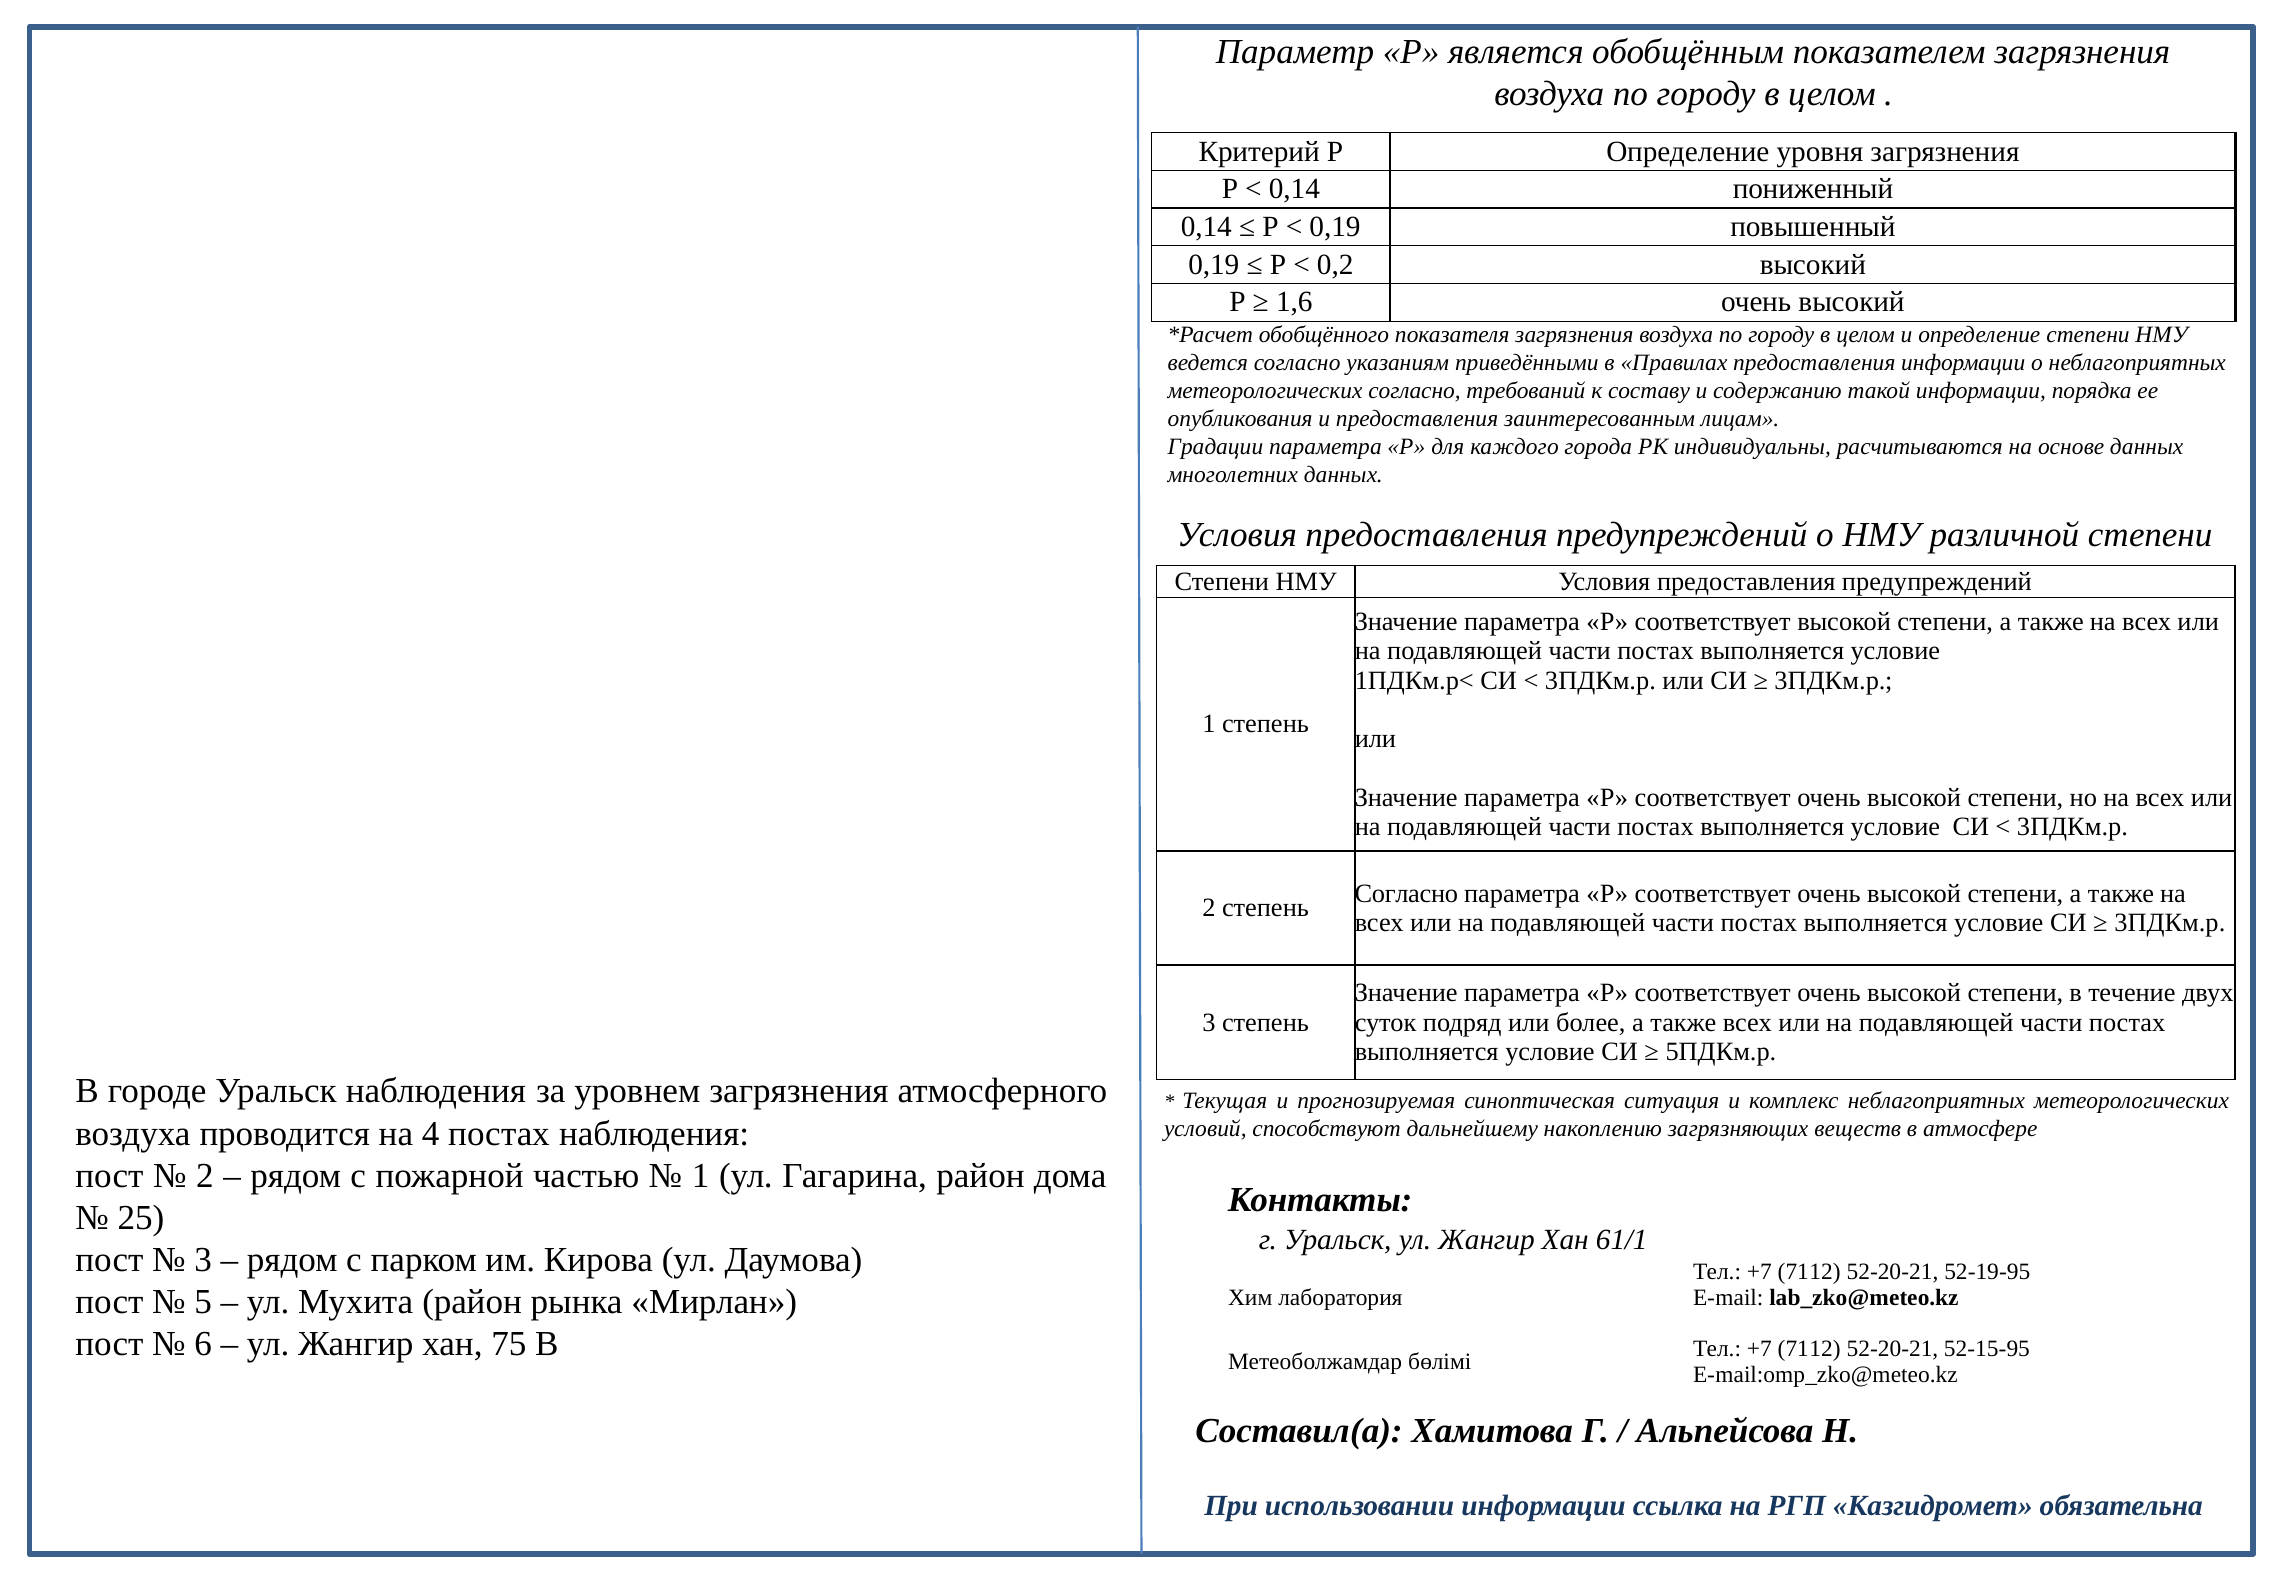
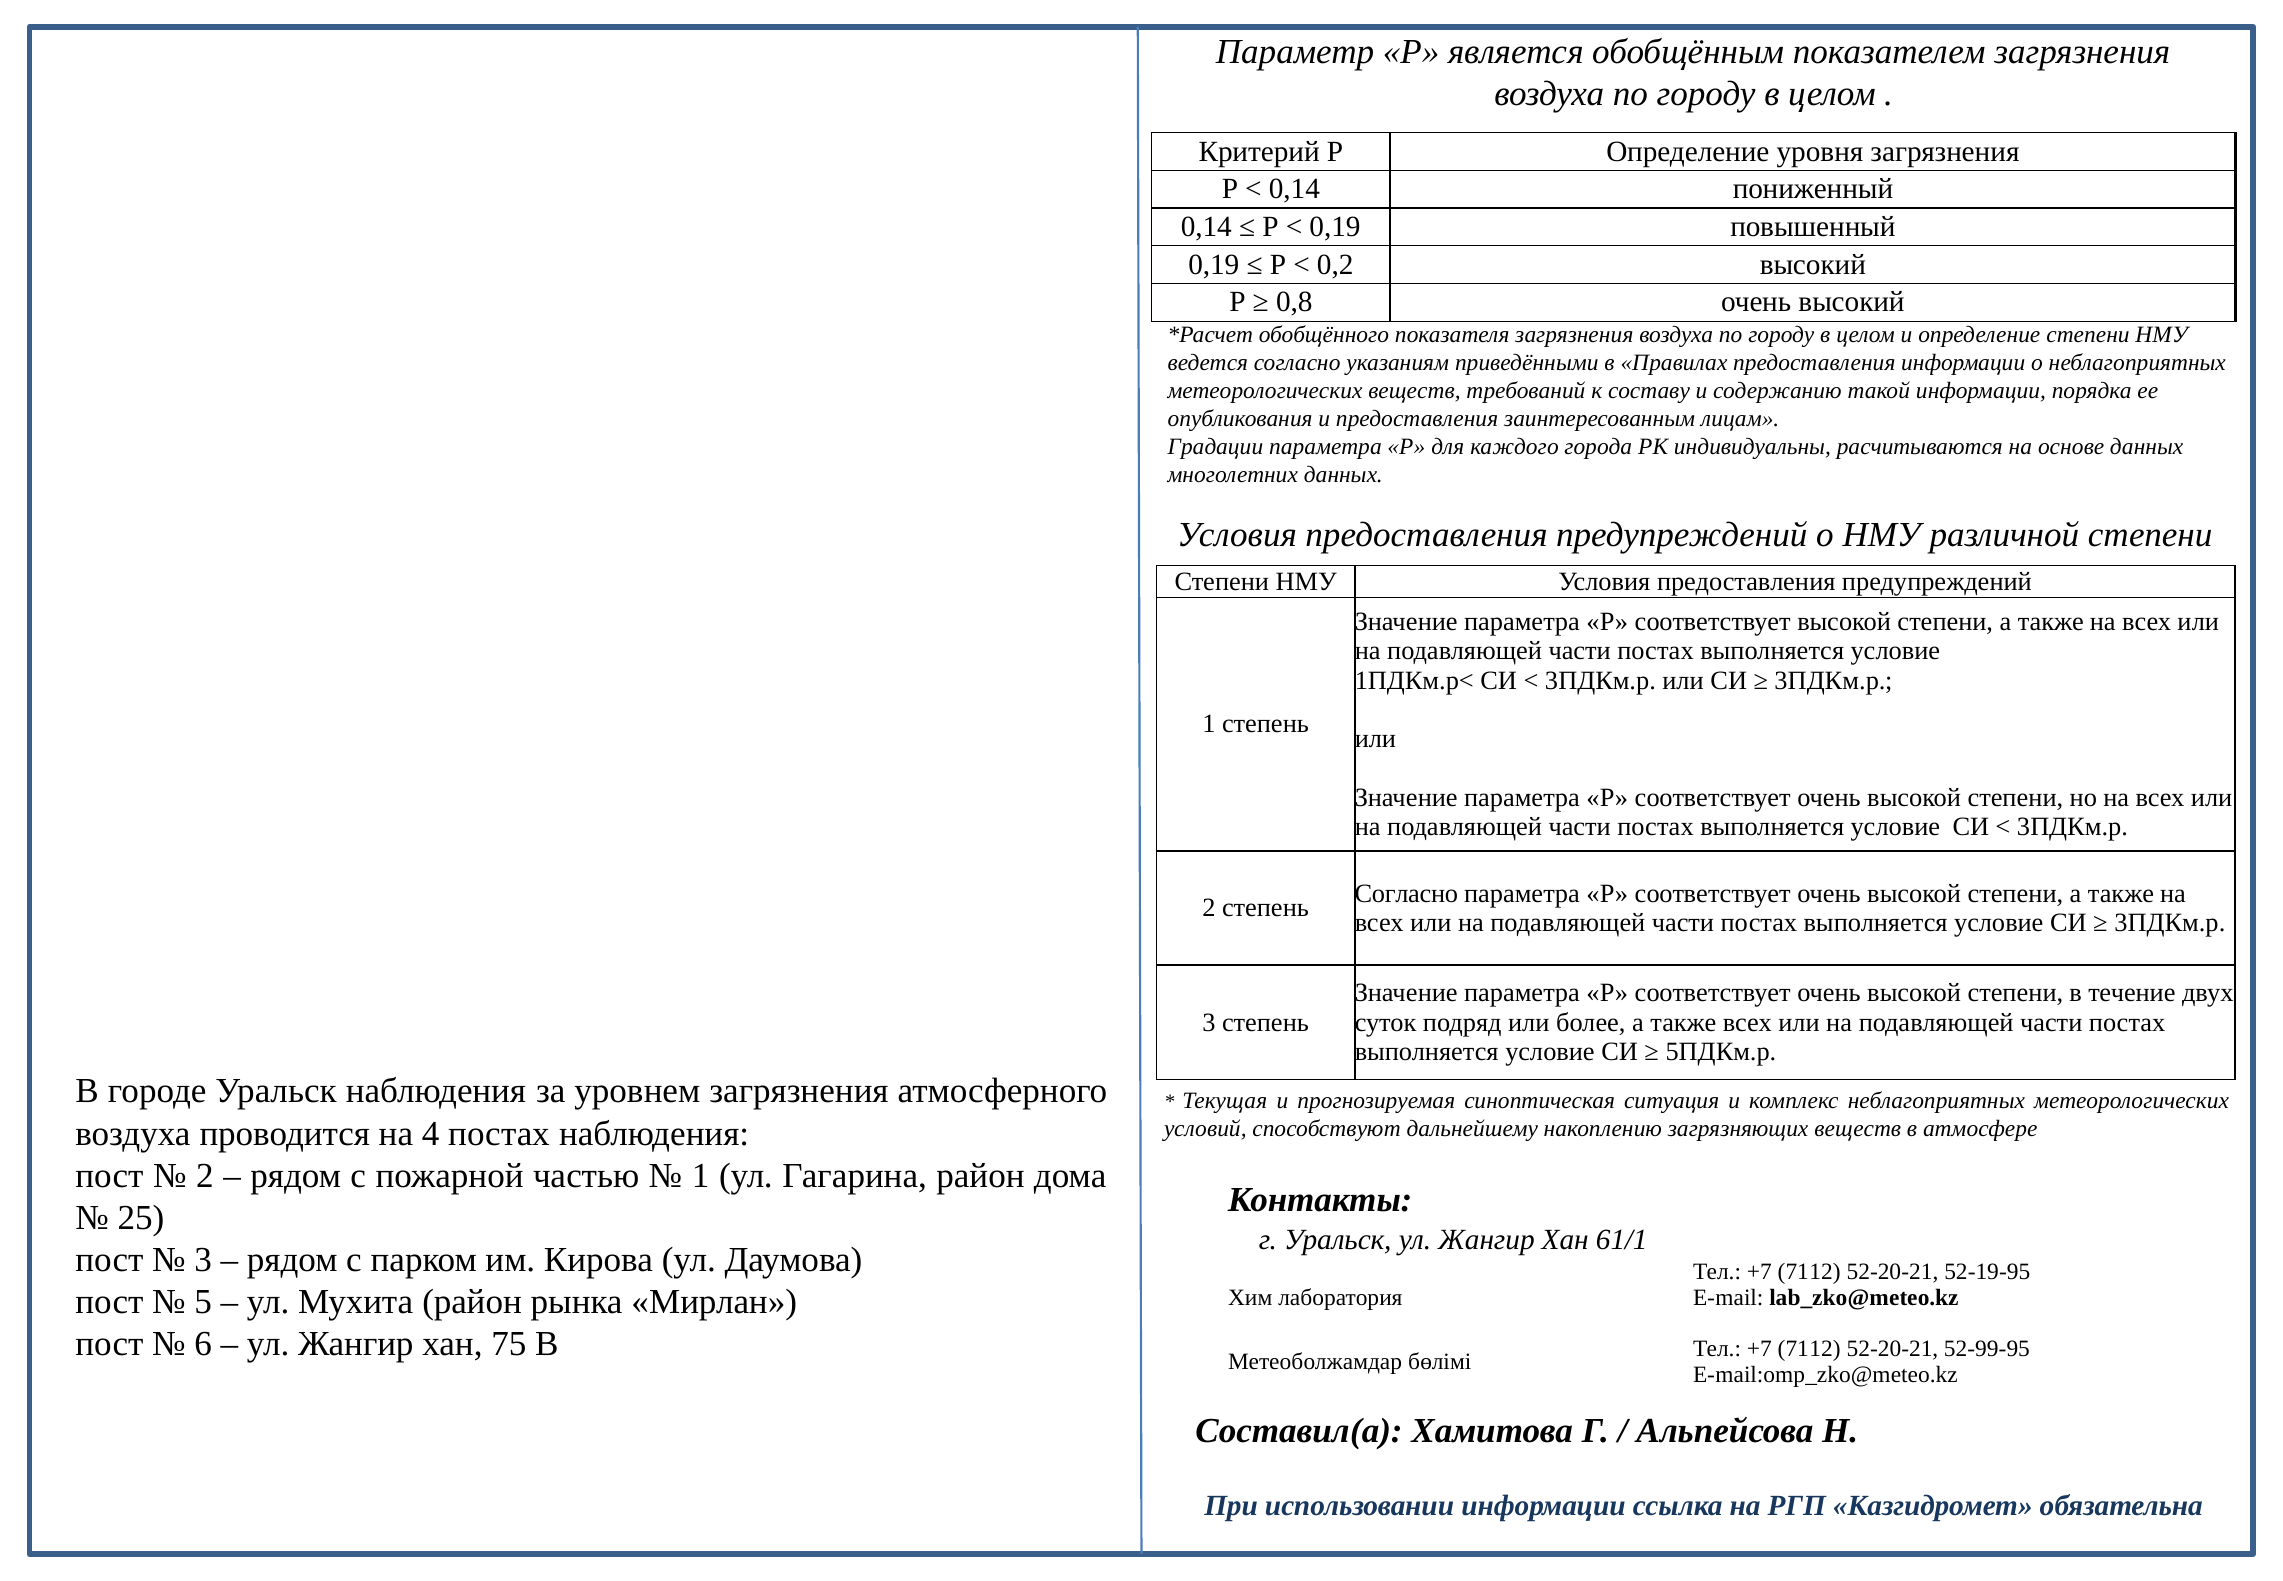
1,6: 1,6 -> 0,8 (1294, 302)
метеорологических согласно: согласно -> веществ (1414, 391)
52-15-95: 52-15-95 -> 52-99-95 (1987, 1349)
